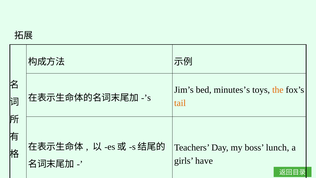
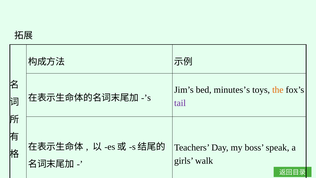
tail colour: orange -> purple (180, 103)
lunch: lunch -> speak (278, 147)
have: have -> walk (204, 161)
